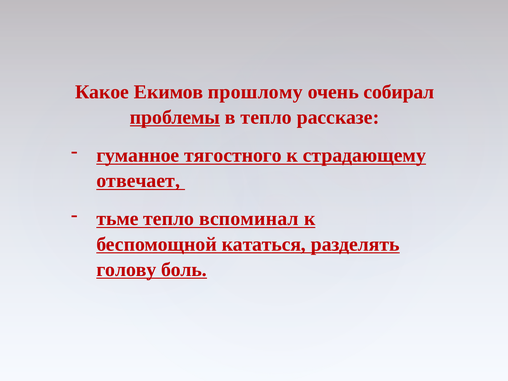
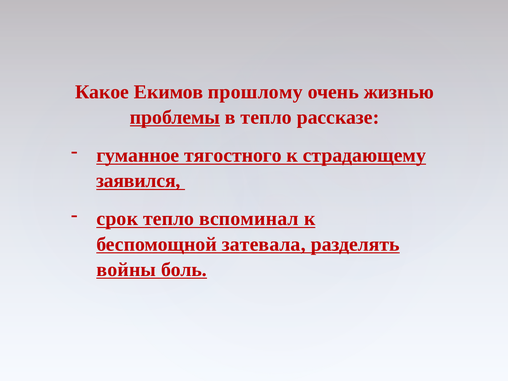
собирал: собирал -> жизнью (399, 92)
отвечает: отвечает -> заявился (138, 181)
тьме: тьме -> срок (117, 219)
кататься: кататься -> затевала (264, 244)
голову: голову -> войны (126, 270)
